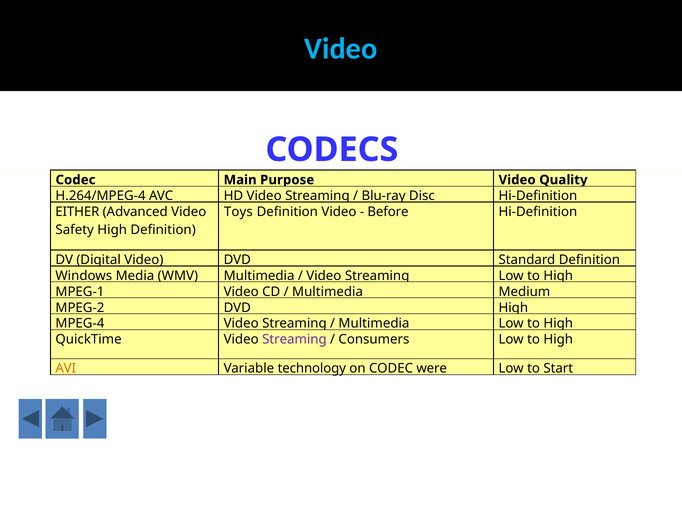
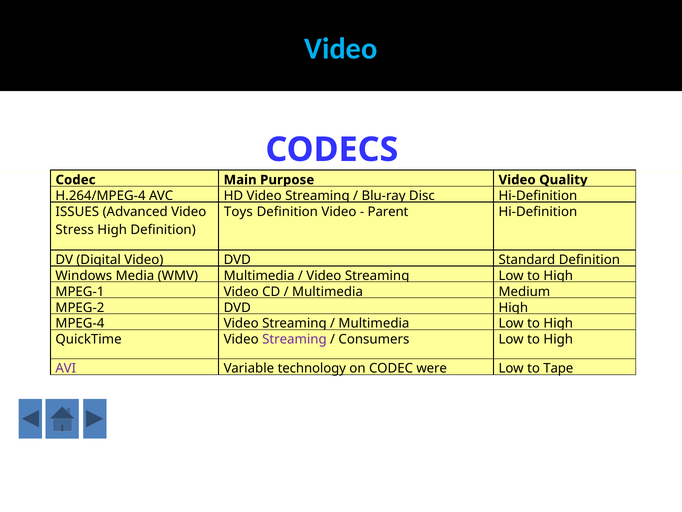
EITHER: EITHER -> ISSUES (77, 212)
Before: Before -> Parent (388, 212)
Safety: Safety -> Stress (75, 230)
AVI colour: orange -> purple (66, 368)
Start: Start -> Tape (558, 368)
